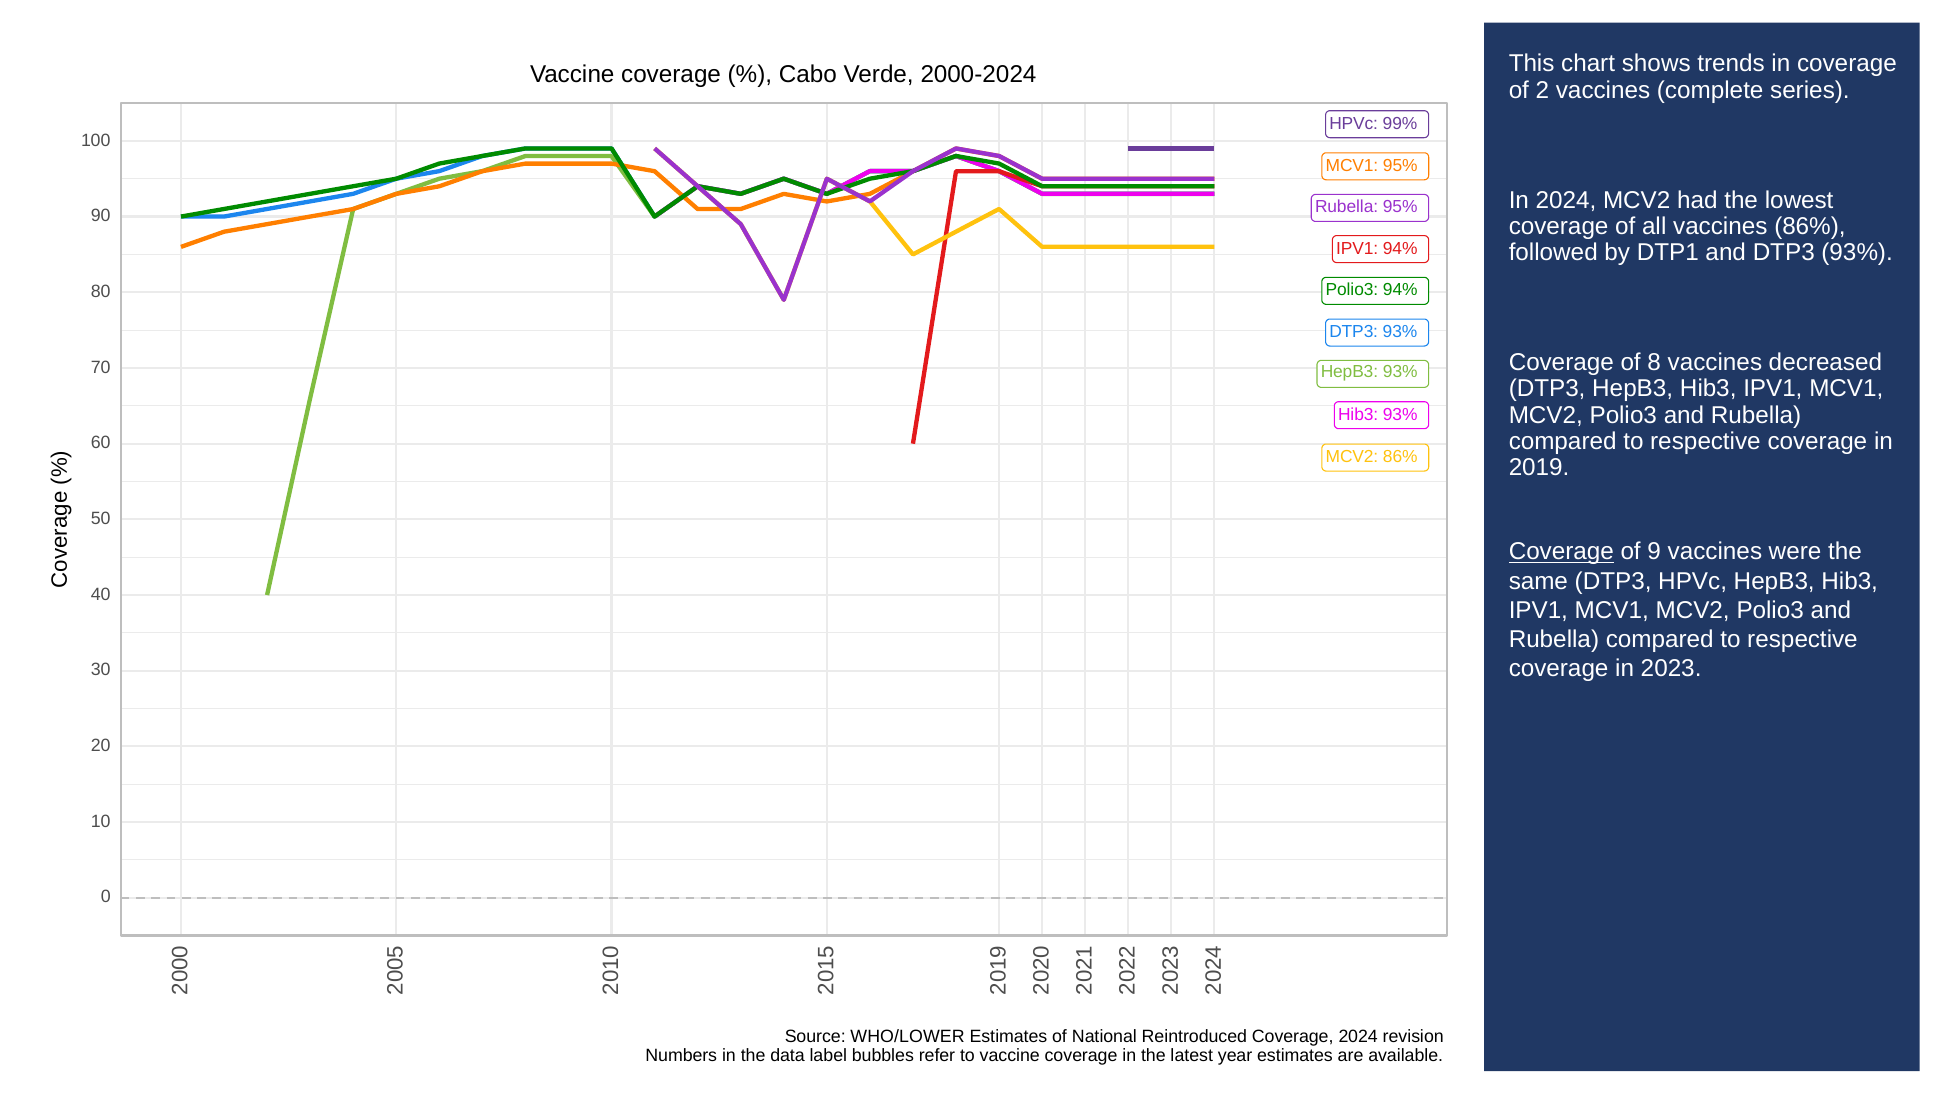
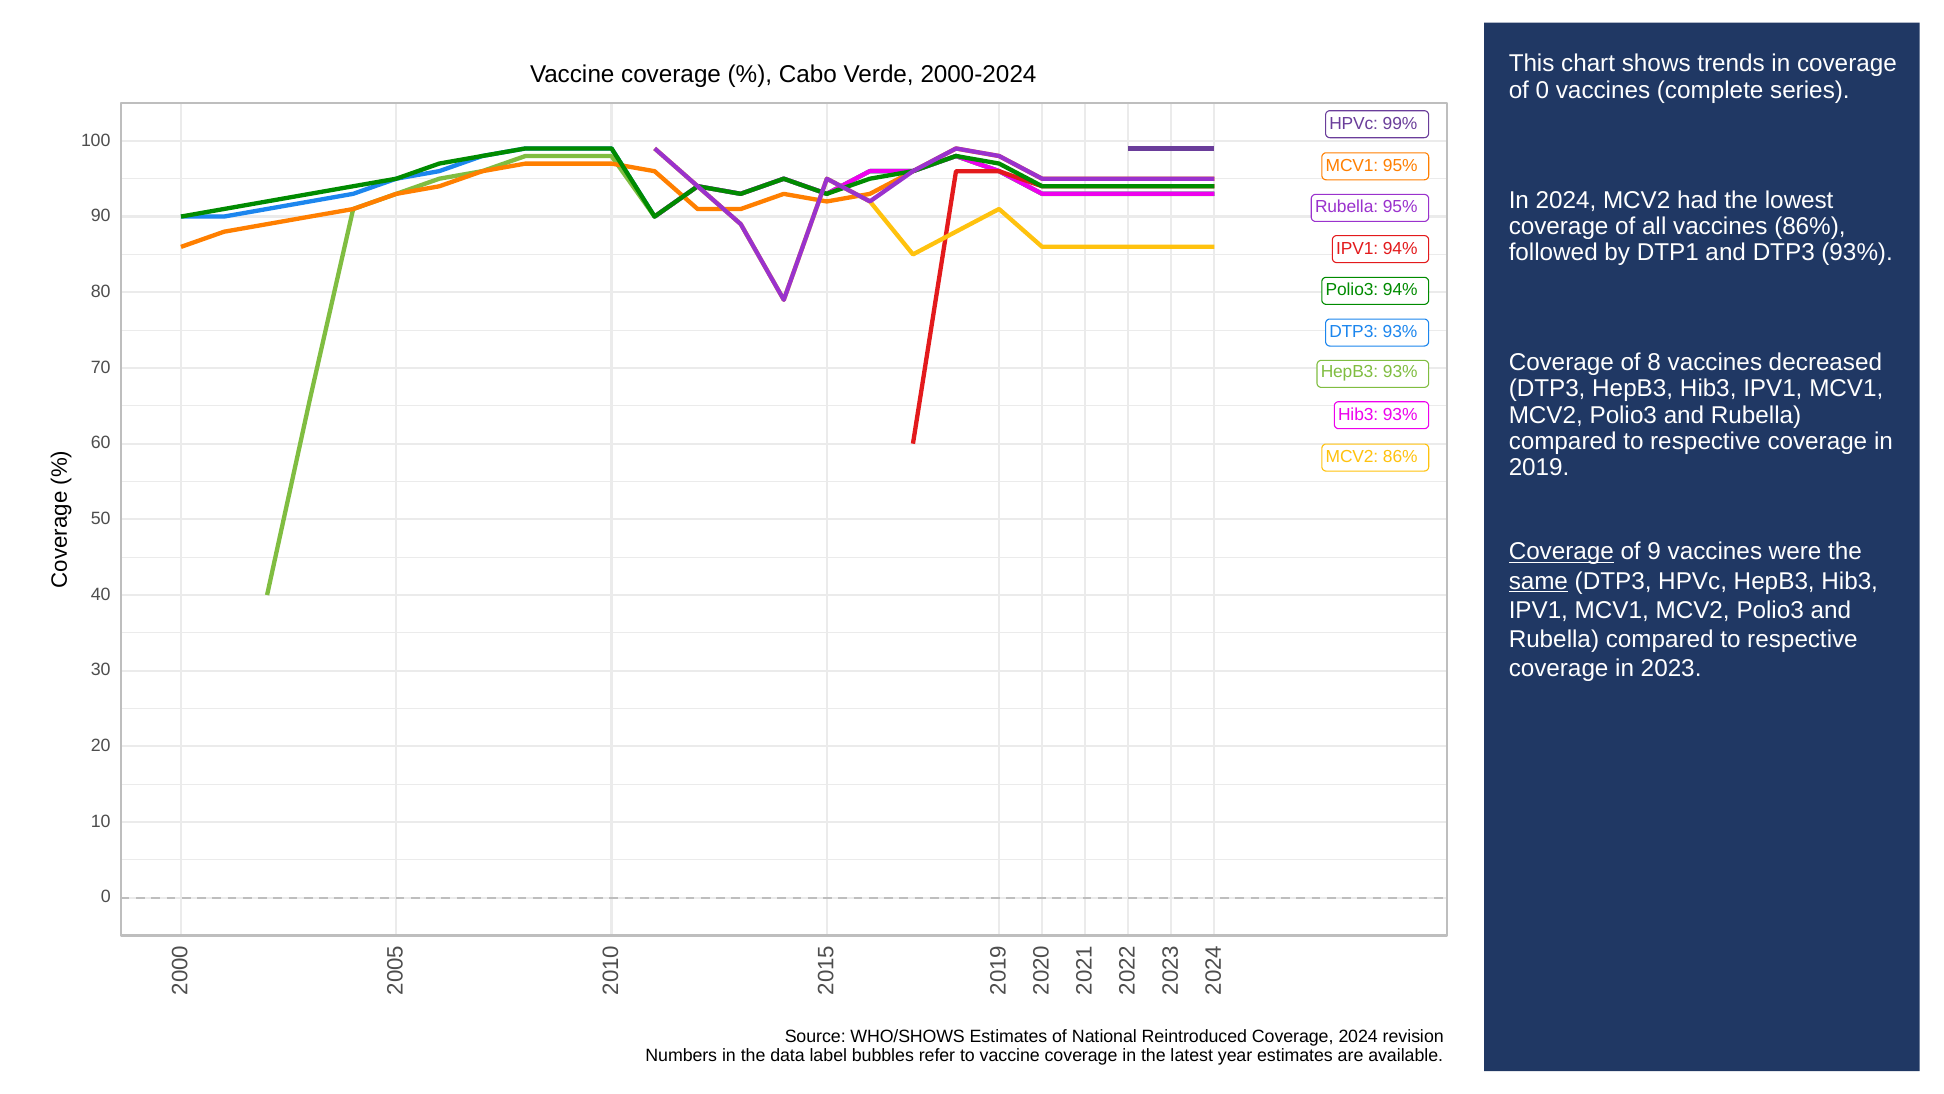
of 2: 2 -> 0 (1542, 90)
same underline: none -> present (1538, 581)
WHO/LOWER: WHO/LOWER -> WHO/SHOWS (908, 1036)
